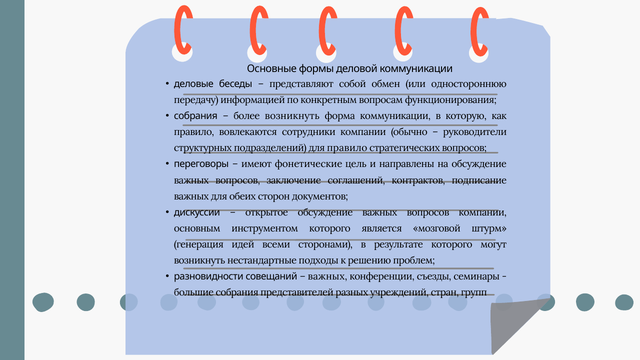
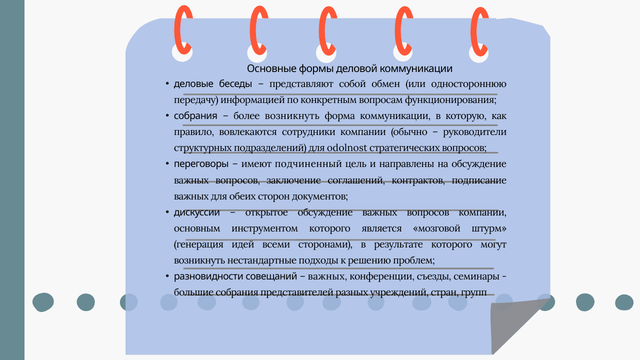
для правило: правило -> odolnost (347, 148)
фонетические: фонетические -> подчиненный (308, 164)
